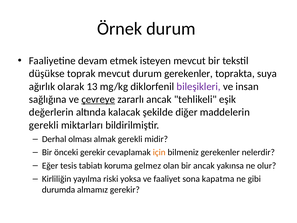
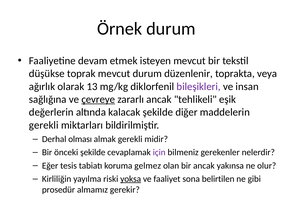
durum gerekenler: gerekenler -> düzenlenir (189, 74)
suya: suya -> veya (267, 74)
önceki gerekir: gerekir -> şekilde (93, 152)
için colour: orange -> purple (159, 152)
yoksa underline: none -> present (131, 179)
kapatma: kapatma -> belirtilen (218, 179)
durumda: durumda -> prosedür (58, 190)
